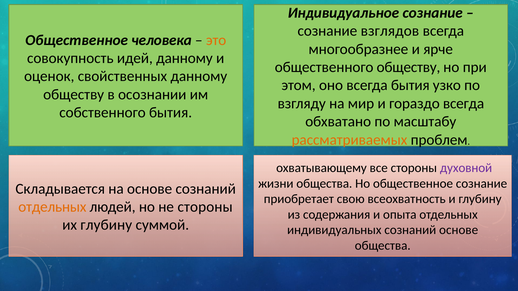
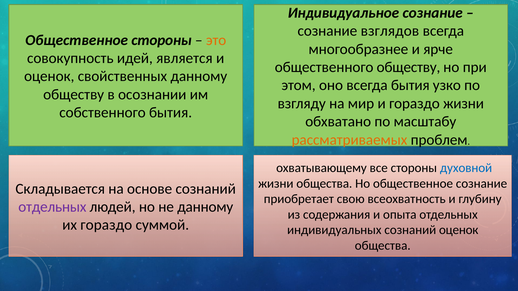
Общественное человека: человека -> стороны (162, 40)
идей данному: данному -> является (184, 58)
гораздо всегда: всегда -> жизни (464, 104)
духовной colour: purple -> blue (466, 168)
отдельных colour: orange -> purple (52, 207)
не стороны: стороны -> данному (205, 207)
их глубину: глубину -> гораздо (106, 225)
сознаний основе: основе -> оценок (459, 230)
